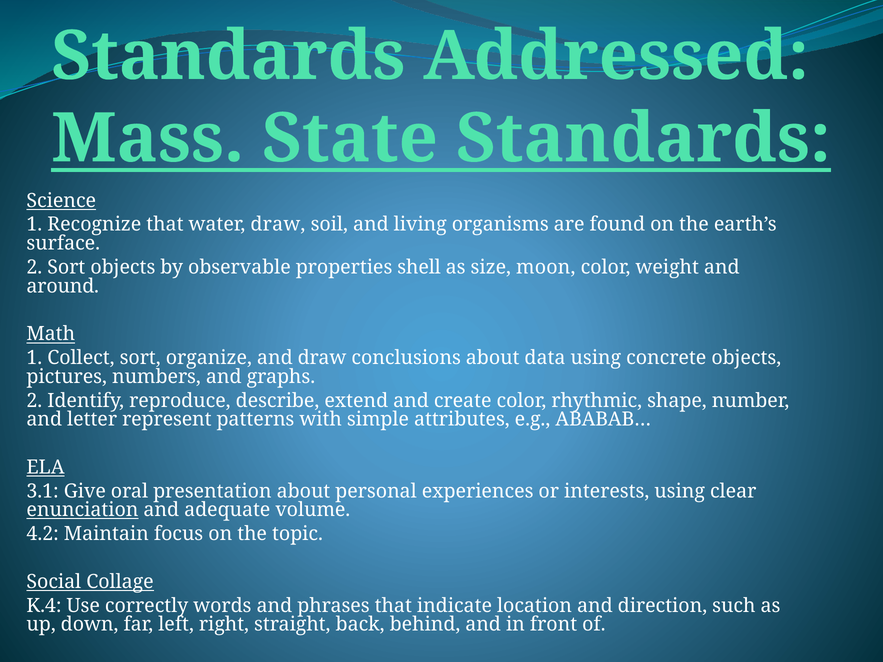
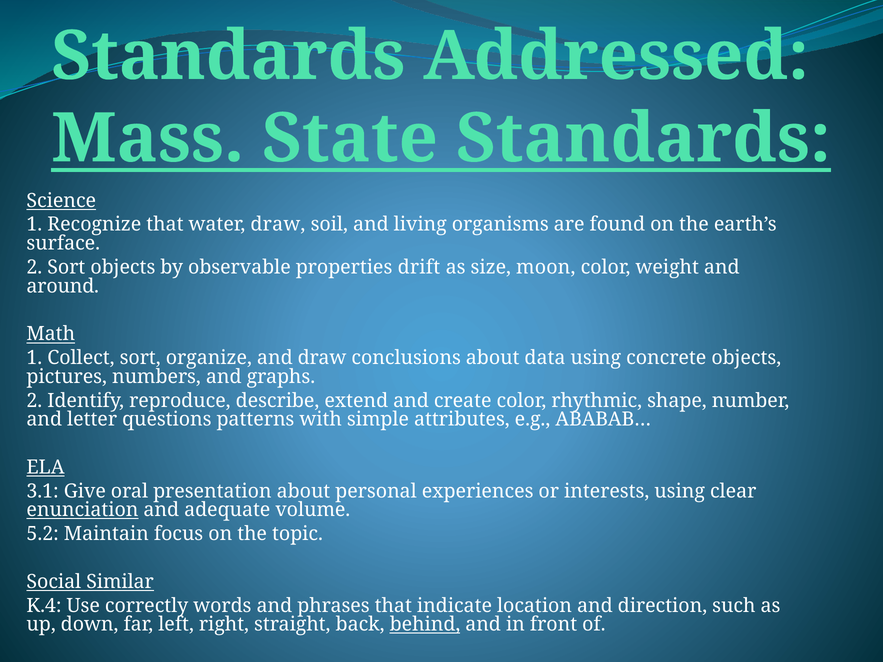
shell: shell -> drift (419, 267)
represent: represent -> questions (167, 420)
4.2: 4.2 -> 5.2 (43, 534)
Collage: Collage -> Similar (120, 582)
behind underline: none -> present (425, 625)
